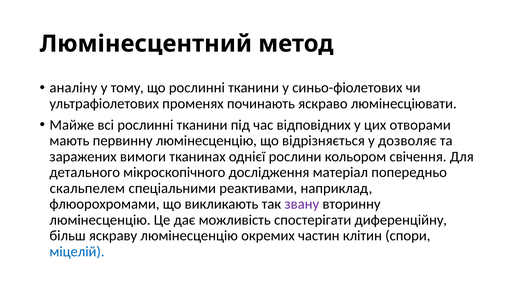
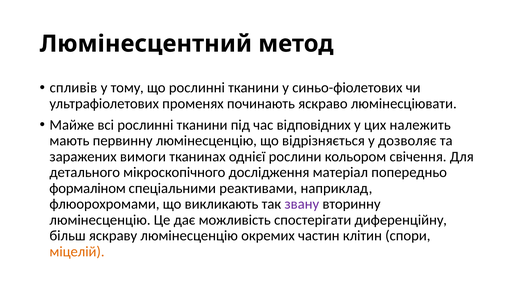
аналіну: аналіну -> спливів (73, 88)
отворами: отворами -> належить (420, 125)
скальпелем: скальпелем -> формаліном (88, 188)
міцелій colour: blue -> orange (77, 252)
